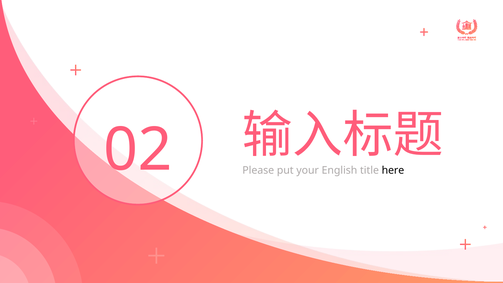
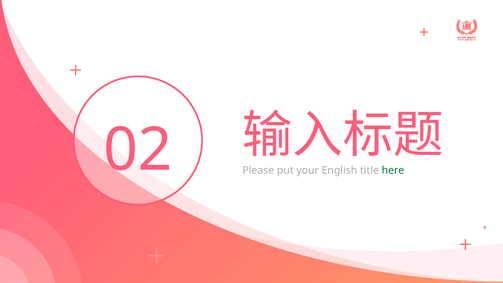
here colour: black -> green (393, 170)
